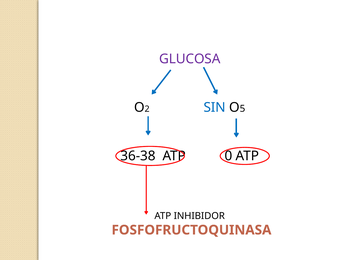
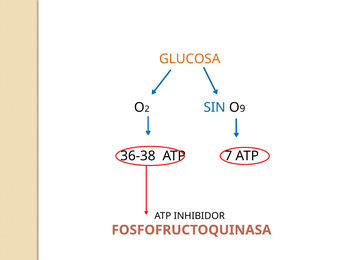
GLUCOSA colour: purple -> orange (190, 59)
5: 5 -> 9 (243, 109)
0: 0 -> 7 (228, 156)
